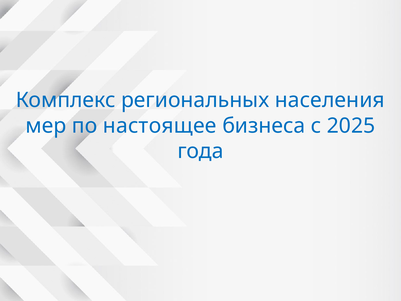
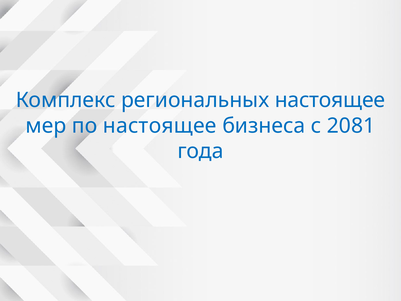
региональных населения: населения -> настоящее (330, 100)
2025: 2025 -> 2081 (351, 126)
